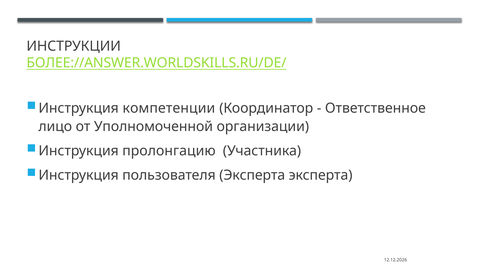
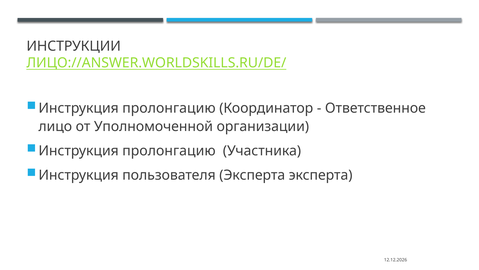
БОЛЕЕ://ANSWER.WORLDSKILLS.RU/DE/: БОЛЕЕ://ANSWER.WORLDSKILLS.RU/DE/ -> ЛИЦО://ANSWER.WORLDSKILLS.RU/DE/ (156, 63)
компетенции: компетенции -> пролонгацию (169, 108)
